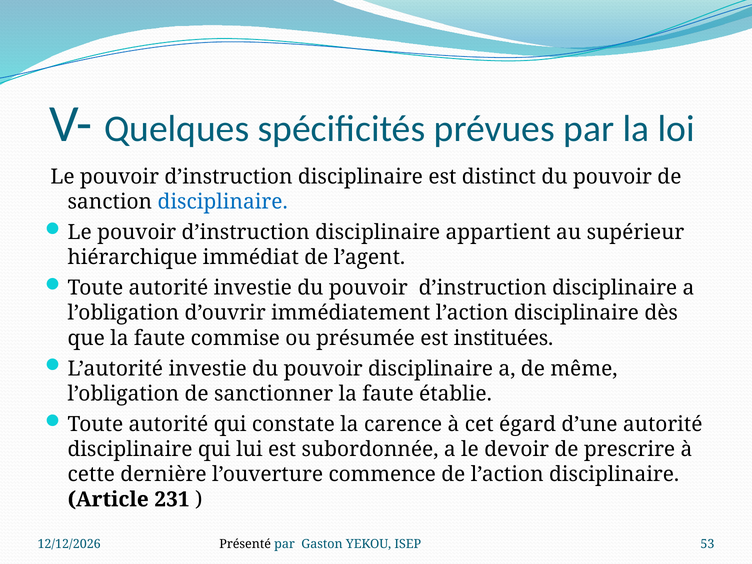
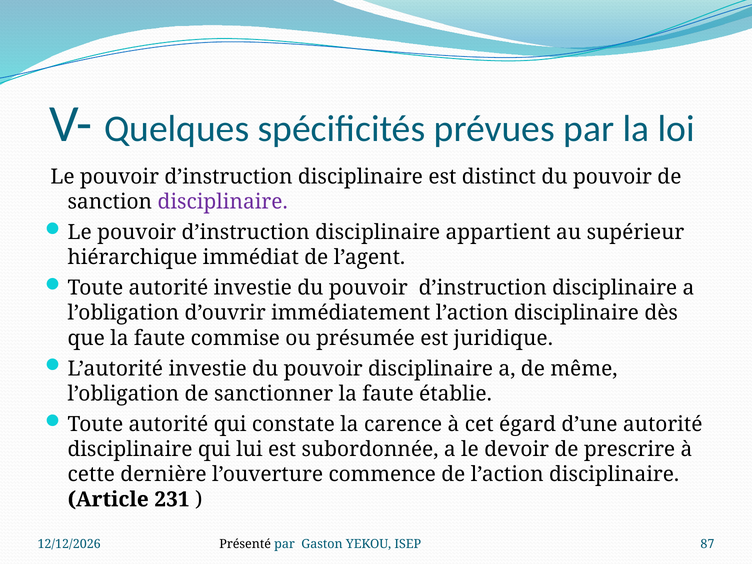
disciplinaire colour: blue -> purple (223, 202)
instituées: instituées -> juridique (503, 338)
53: 53 -> 87 (707, 544)
